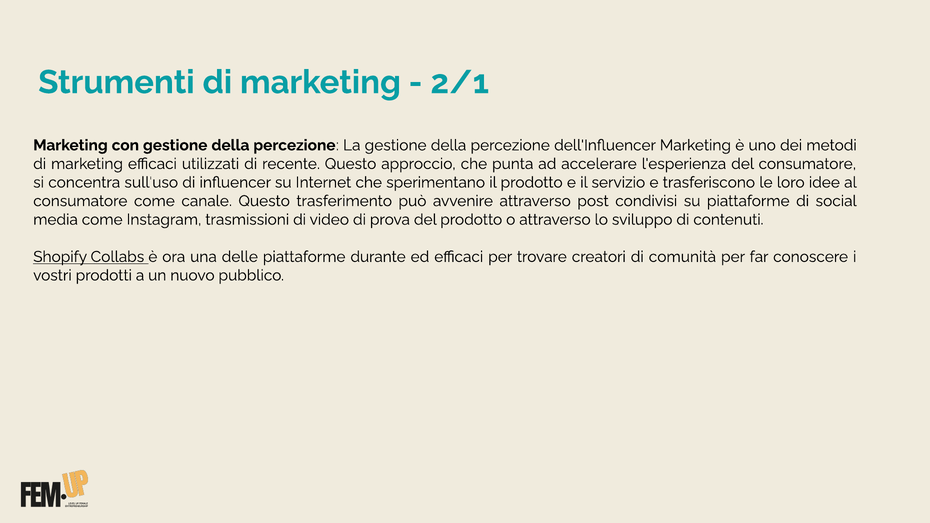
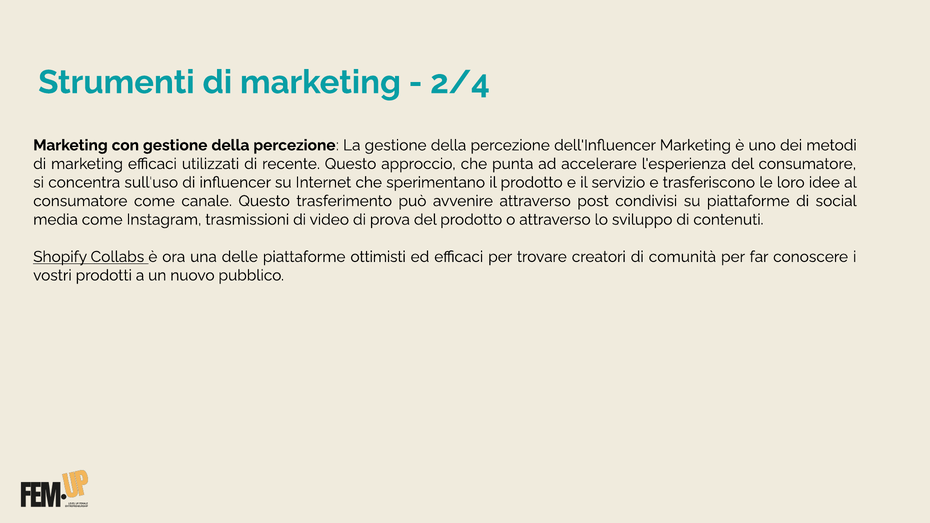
2/1: 2/1 -> 2/4 (460, 82)
durante: durante -> ottimisti (378, 257)
